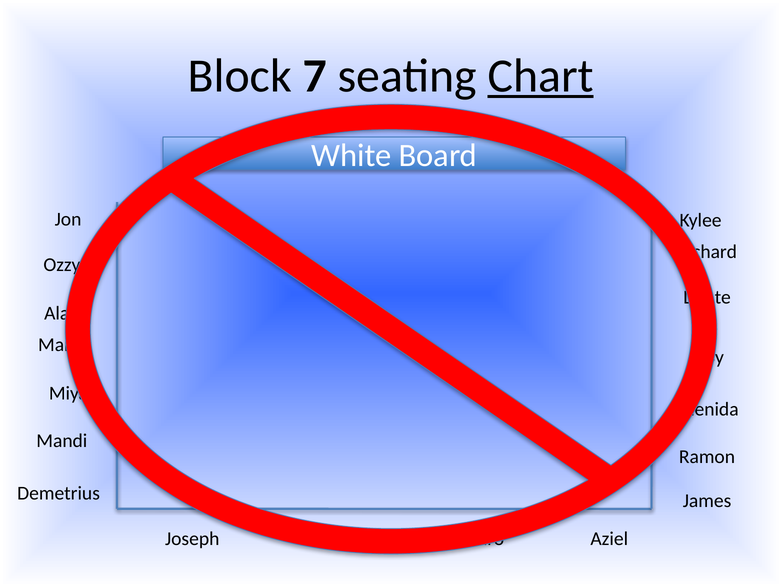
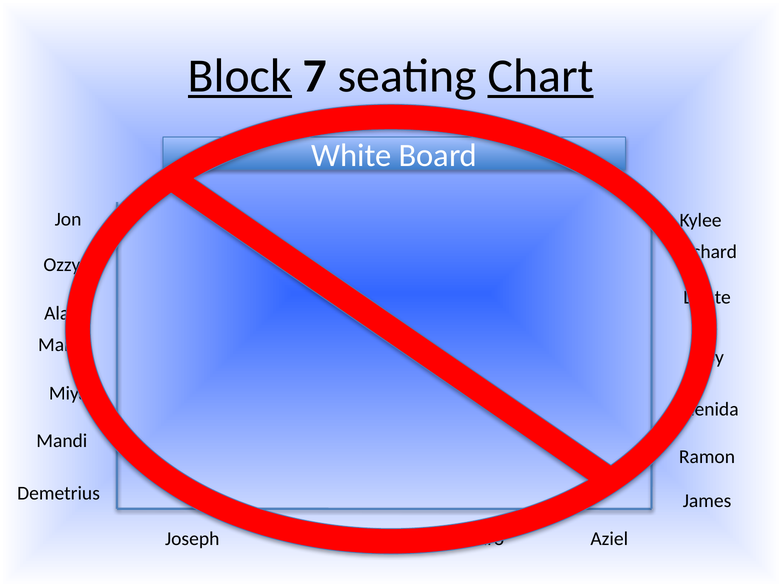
Block underline: none -> present (240, 76)
